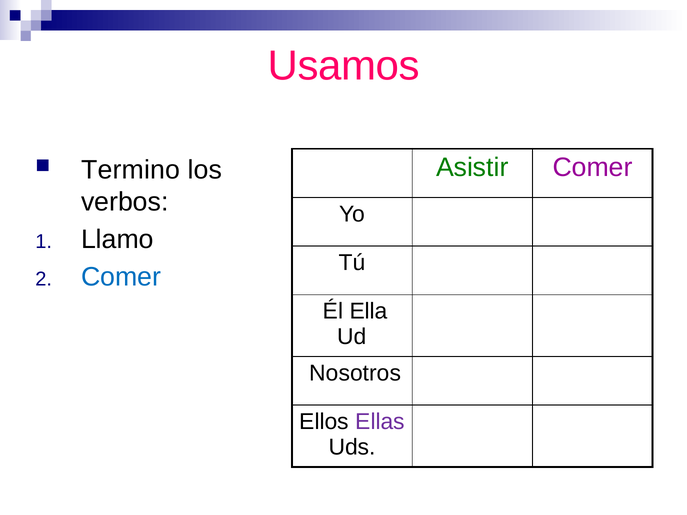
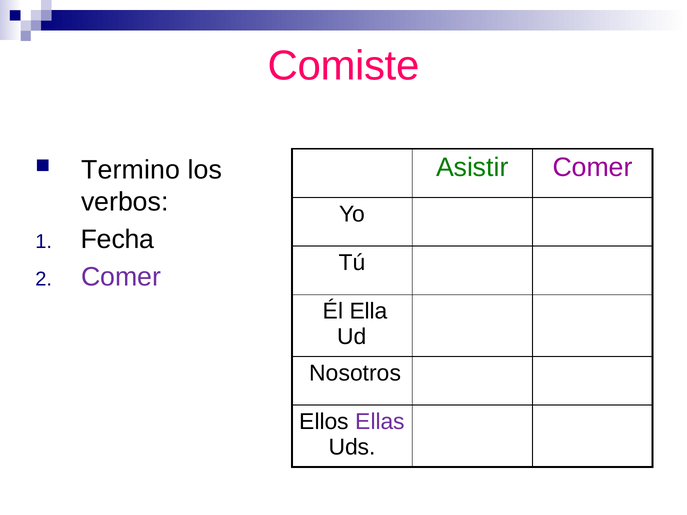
Usamos: Usamos -> Comiste (344, 66)
Llamo: Llamo -> Fecha (118, 240)
Comer colour: blue -> purple (121, 277)
